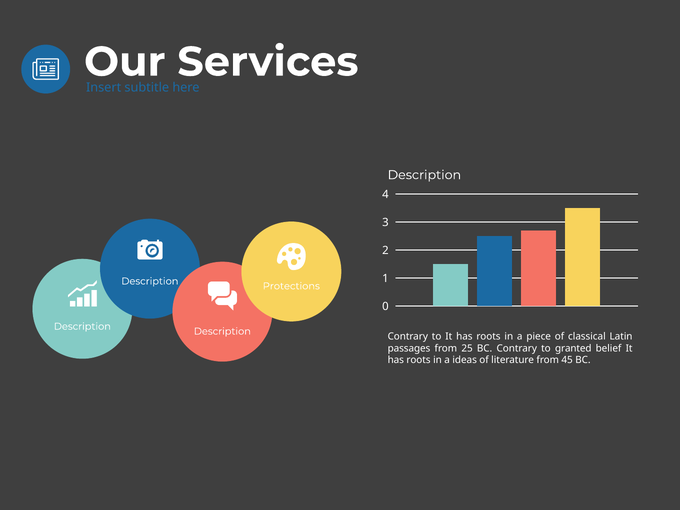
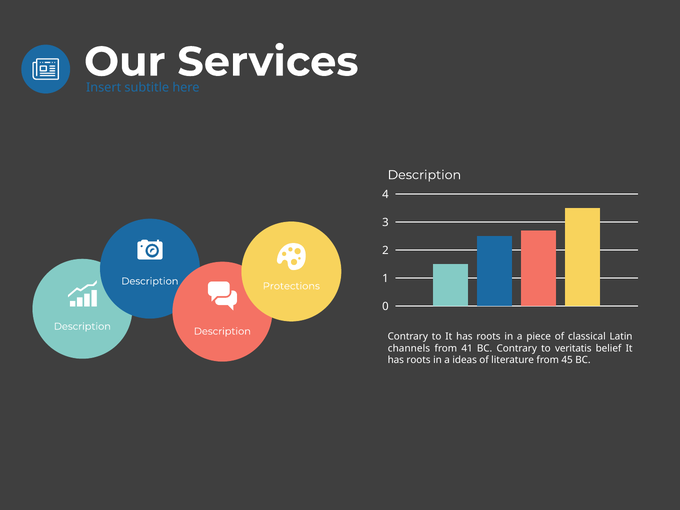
passages: passages -> channels (409, 348)
25: 25 -> 41 (467, 348)
granted: granted -> veritatis (573, 348)
